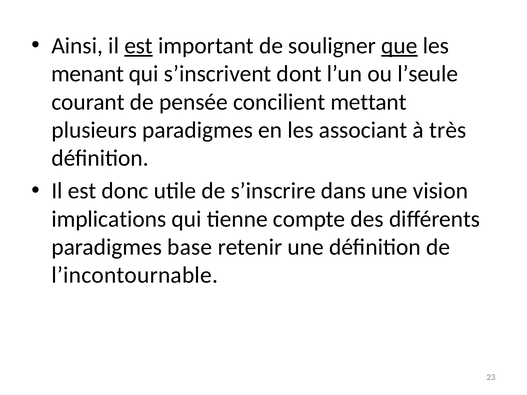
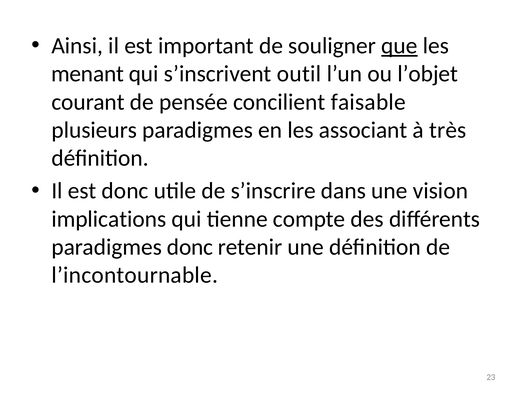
est underline: present -> none (139, 46)
dont: dont -> outil (299, 74)
l’seule: l’seule -> l’objet (428, 74)
mettant: mettant -> faisable (368, 102)
paradigmes base: base -> donc (190, 247)
